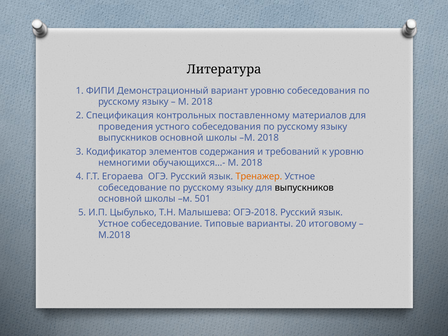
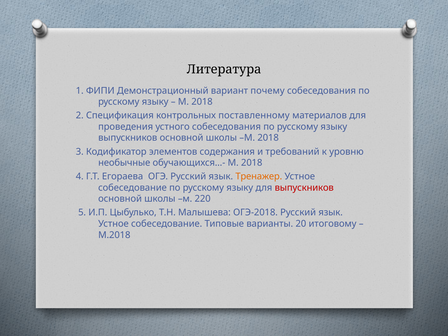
вариант уровню: уровню -> почему (268, 91)
немногими: немногими -> необычные (124, 163)
выпускников colour: black -> red (304, 188)
501: 501 -> 220 (203, 199)
